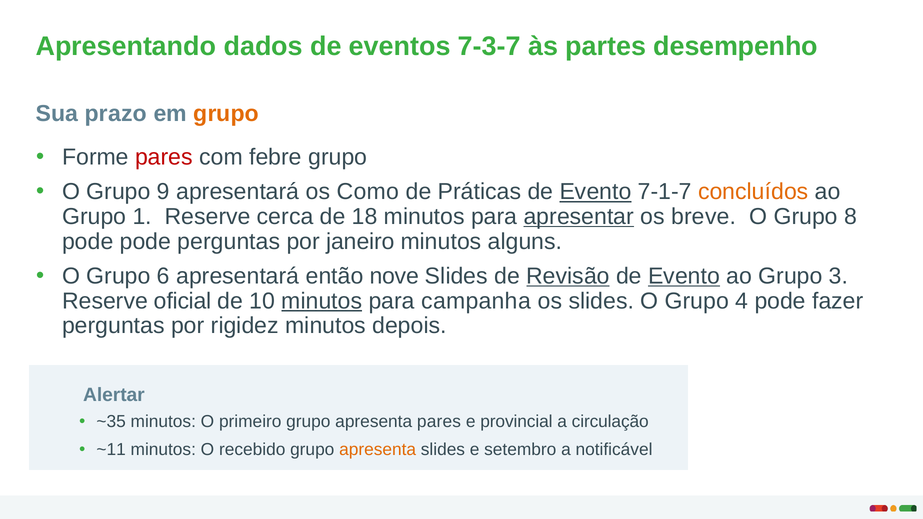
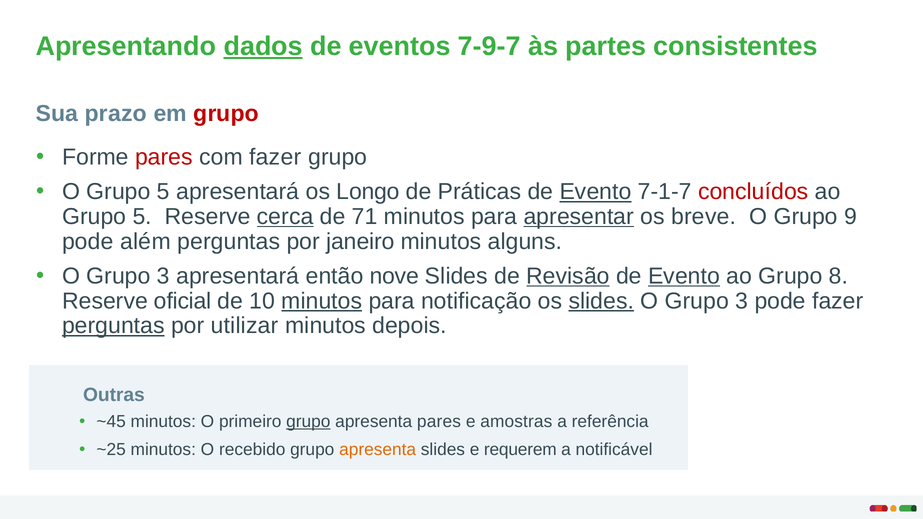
dados underline: none -> present (263, 46)
7-3-7: 7-3-7 -> 7-9-7 (489, 46)
desempenho: desempenho -> consistentes (736, 46)
grupo colour: orange -> red (226, 114)
com febre: febre -> fazer (275, 157)
O Grupo 9: 9 -> 5 (163, 192)
Como: Como -> Longo (368, 192)
concluídos colour: orange -> red (753, 192)
1: 1 -> 5 (142, 217)
cerca underline: none -> present (285, 217)
18: 18 -> 71 (365, 217)
8: 8 -> 9 (851, 217)
pode pode: pode -> além (145, 242)
6: 6 -> 3 (163, 276)
3: 3 -> 8 (839, 276)
campanha: campanha -> notificação (476, 301)
slides underline: none -> present (601, 301)
4: 4 -> 3 (742, 301)
perguntas underline: none -> present (113, 326)
rigidez: rigidez -> utilizar (245, 326)
Alertar: Alertar -> Outras (114, 395)
~35: ~35 -> ~45 (111, 422)
grupo underline: none -> present (308, 422)
provincial: provincial -> amostras (516, 422)
circulação: circulação -> referência (610, 422)
~11: ~11 -> ~25 (111, 450)
setembro: setembro -> requerem (520, 450)
